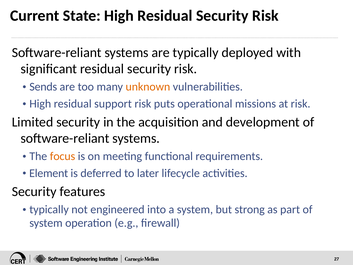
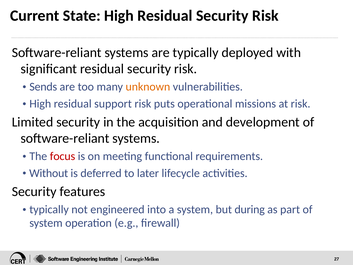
focus colour: orange -> red (63, 156)
Element: Element -> Without (49, 173)
strong: strong -> during (250, 209)
